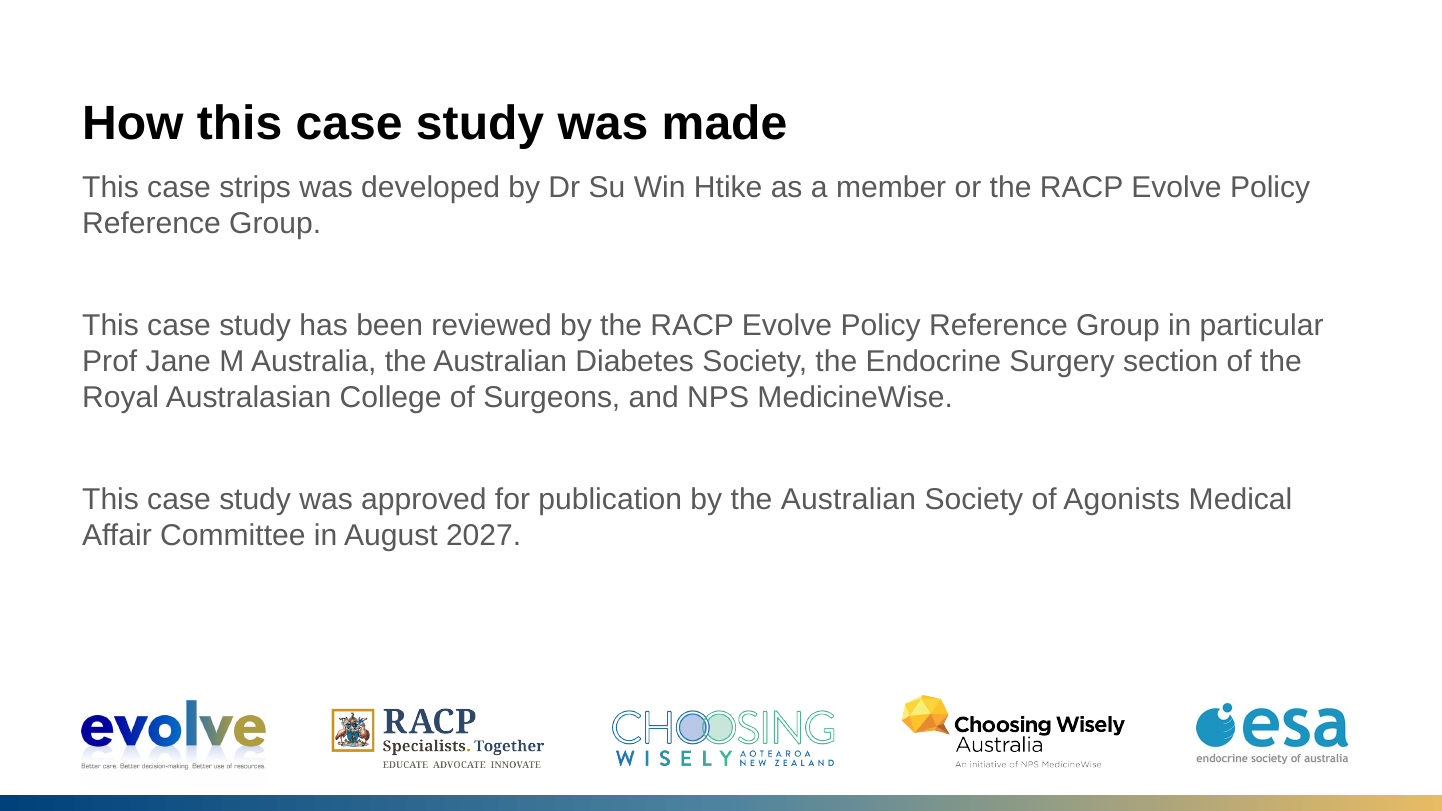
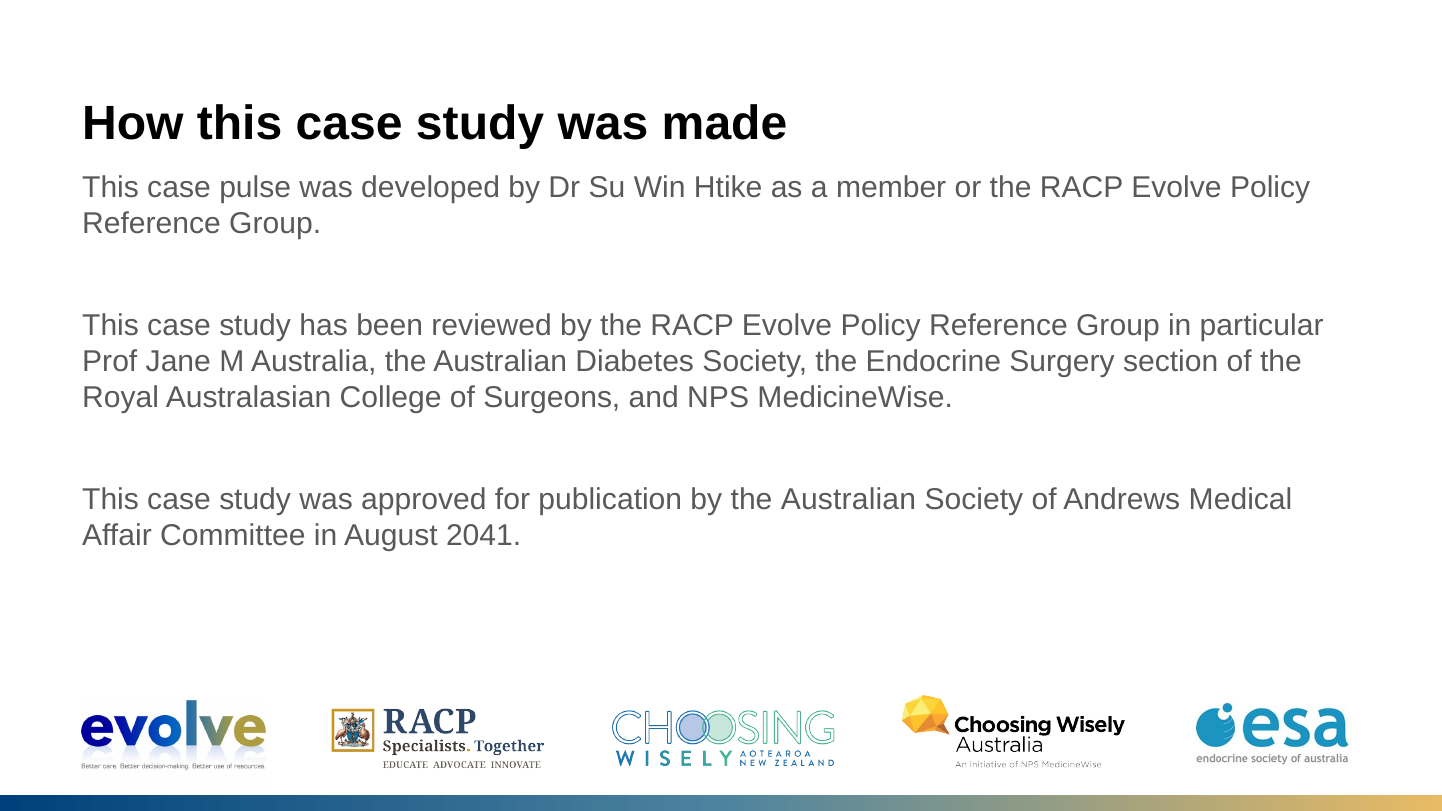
strips: strips -> pulse (255, 187)
Agonists: Agonists -> Andrews (1122, 500)
2027: 2027 -> 2041 (484, 536)
